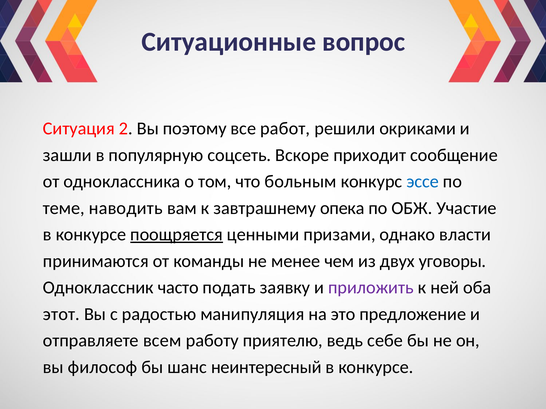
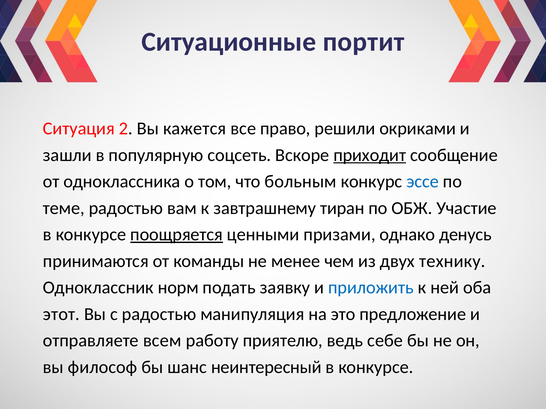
вопрос: вопрос -> портит (364, 42)
поэтому: поэтому -> кажется (195, 129)
работ: работ -> право (285, 129)
приходит underline: none -> present (370, 155)
теме наводить: наводить -> радостью (126, 208)
опека: опека -> тиран (342, 208)
власти: власти -> денусь (465, 235)
уговоры: уговоры -> технику (452, 261)
часто: часто -> норм (178, 288)
приложить colour: purple -> blue (371, 288)
